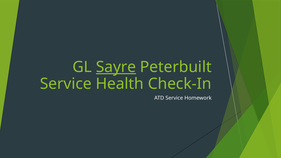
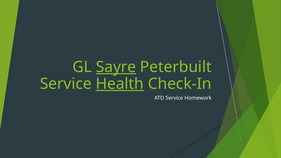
Health underline: none -> present (120, 84)
